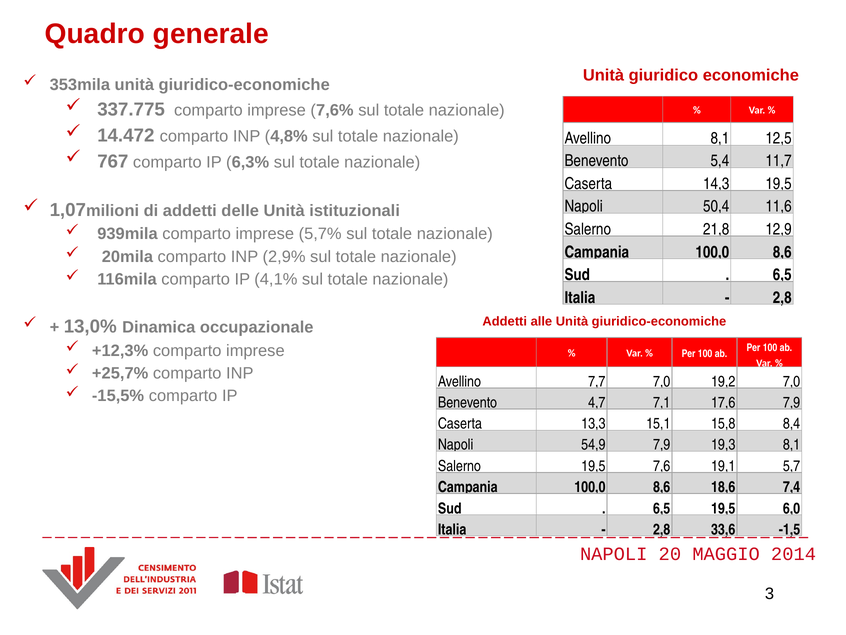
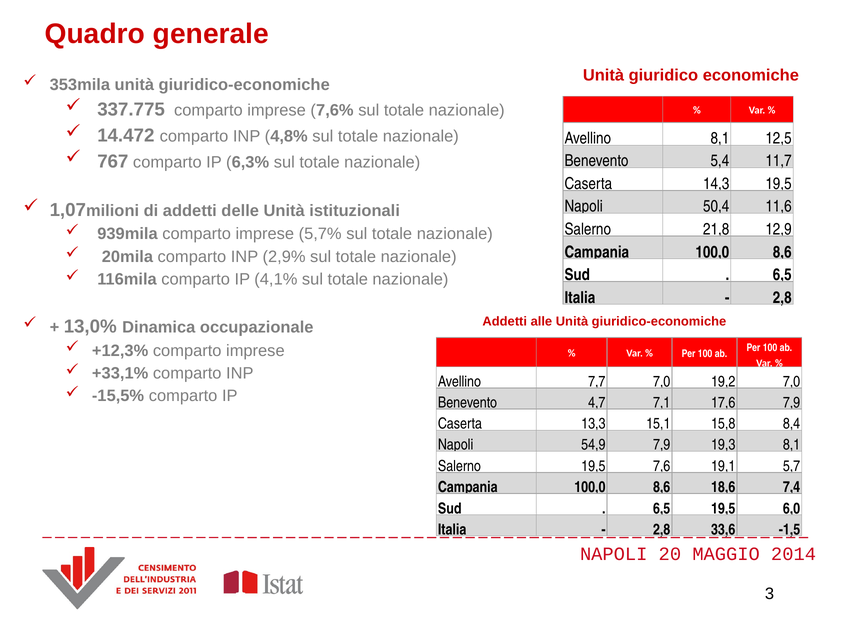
+25,7%: +25,7% -> +33,1% (120, 373)
